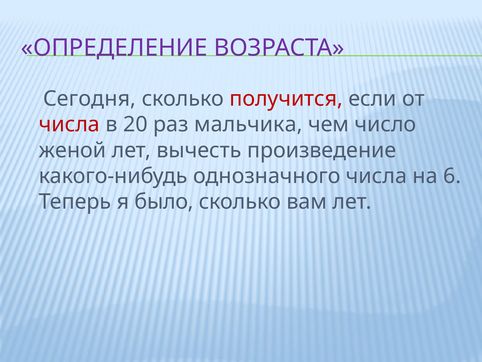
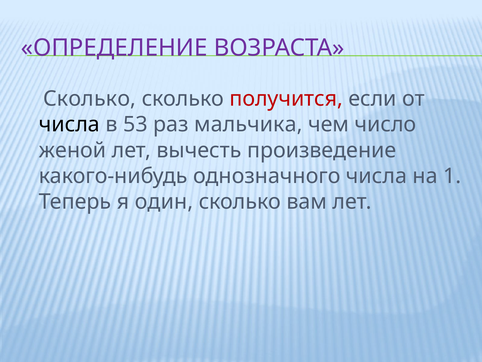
Сегодня: Сегодня -> Сколько (90, 99)
числа colour: red -> black (69, 124)
20: 20 -> 53 (135, 124)
6: 6 -> 1 (452, 176)
было: было -> один (164, 201)
